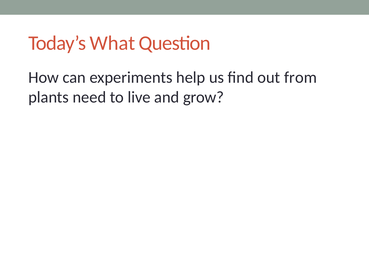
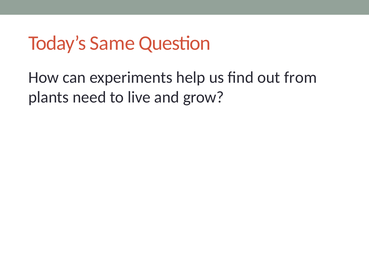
What: What -> Same (112, 43)
